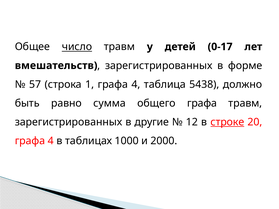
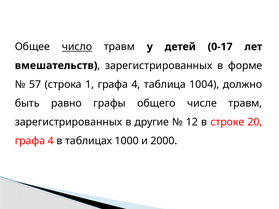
5438: 5438 -> 1004 (204, 84)
сумма: сумма -> графы (110, 103)
общего графа: графа -> числе (202, 103)
строке underline: present -> none (227, 122)
